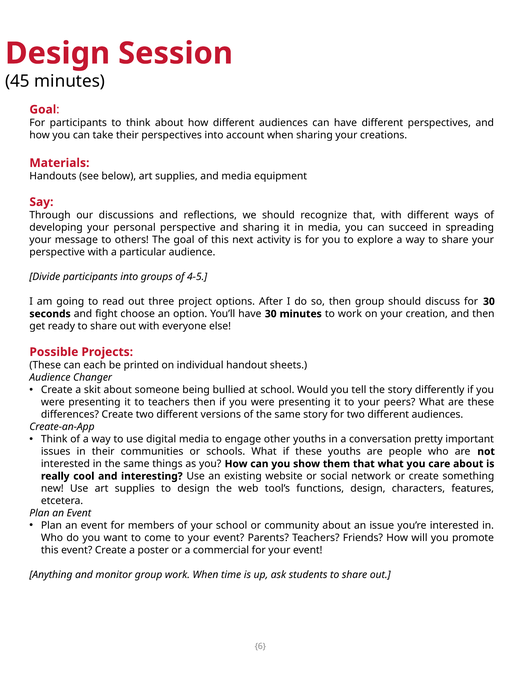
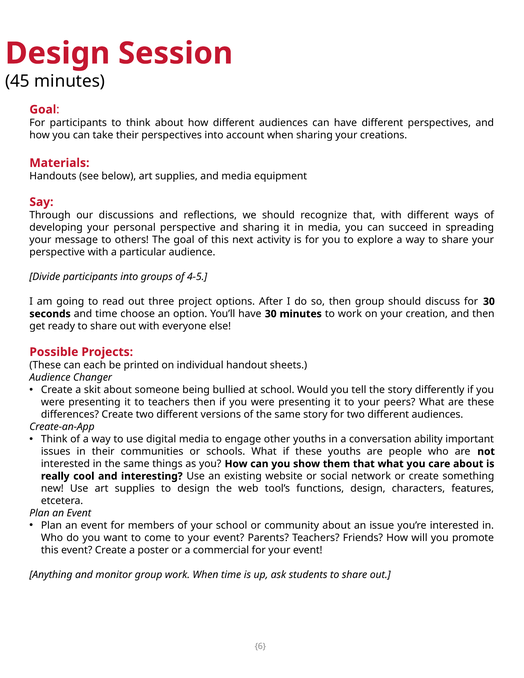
and fight: fight -> time (106, 314)
pretty: pretty -> ability (428, 439)
